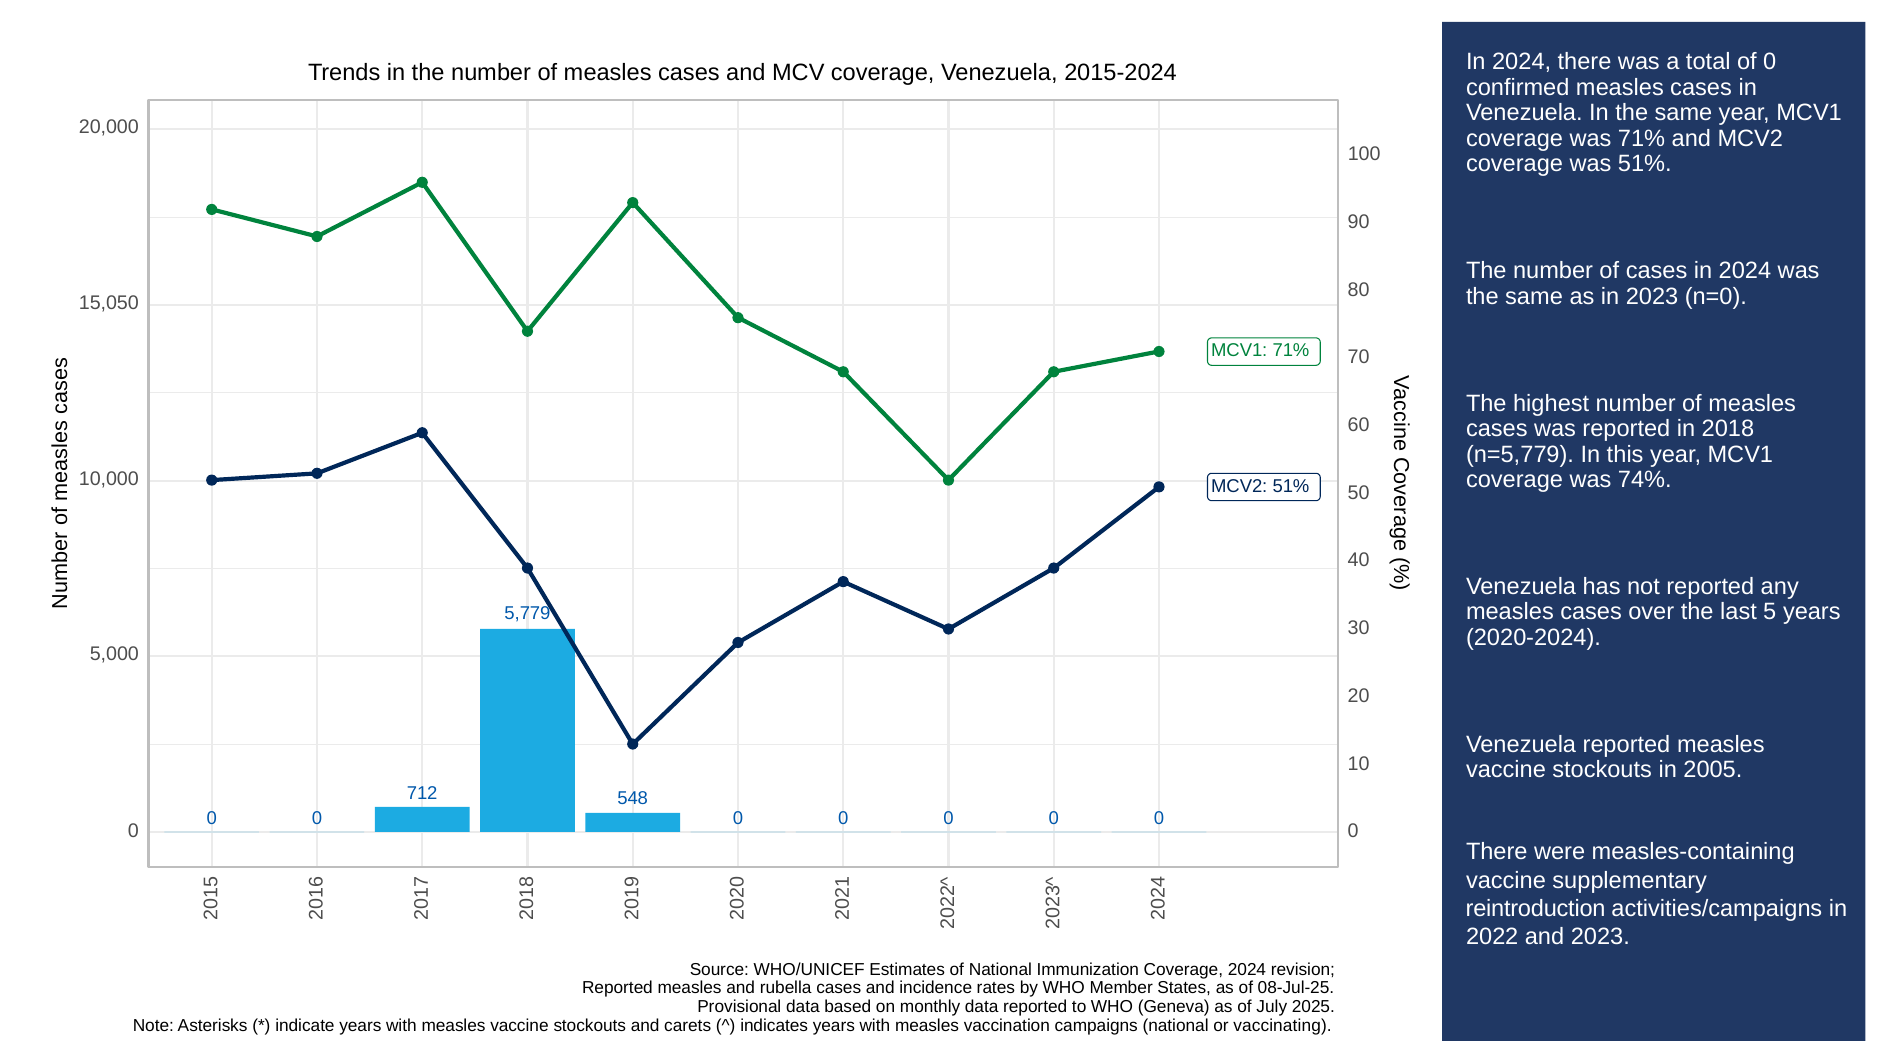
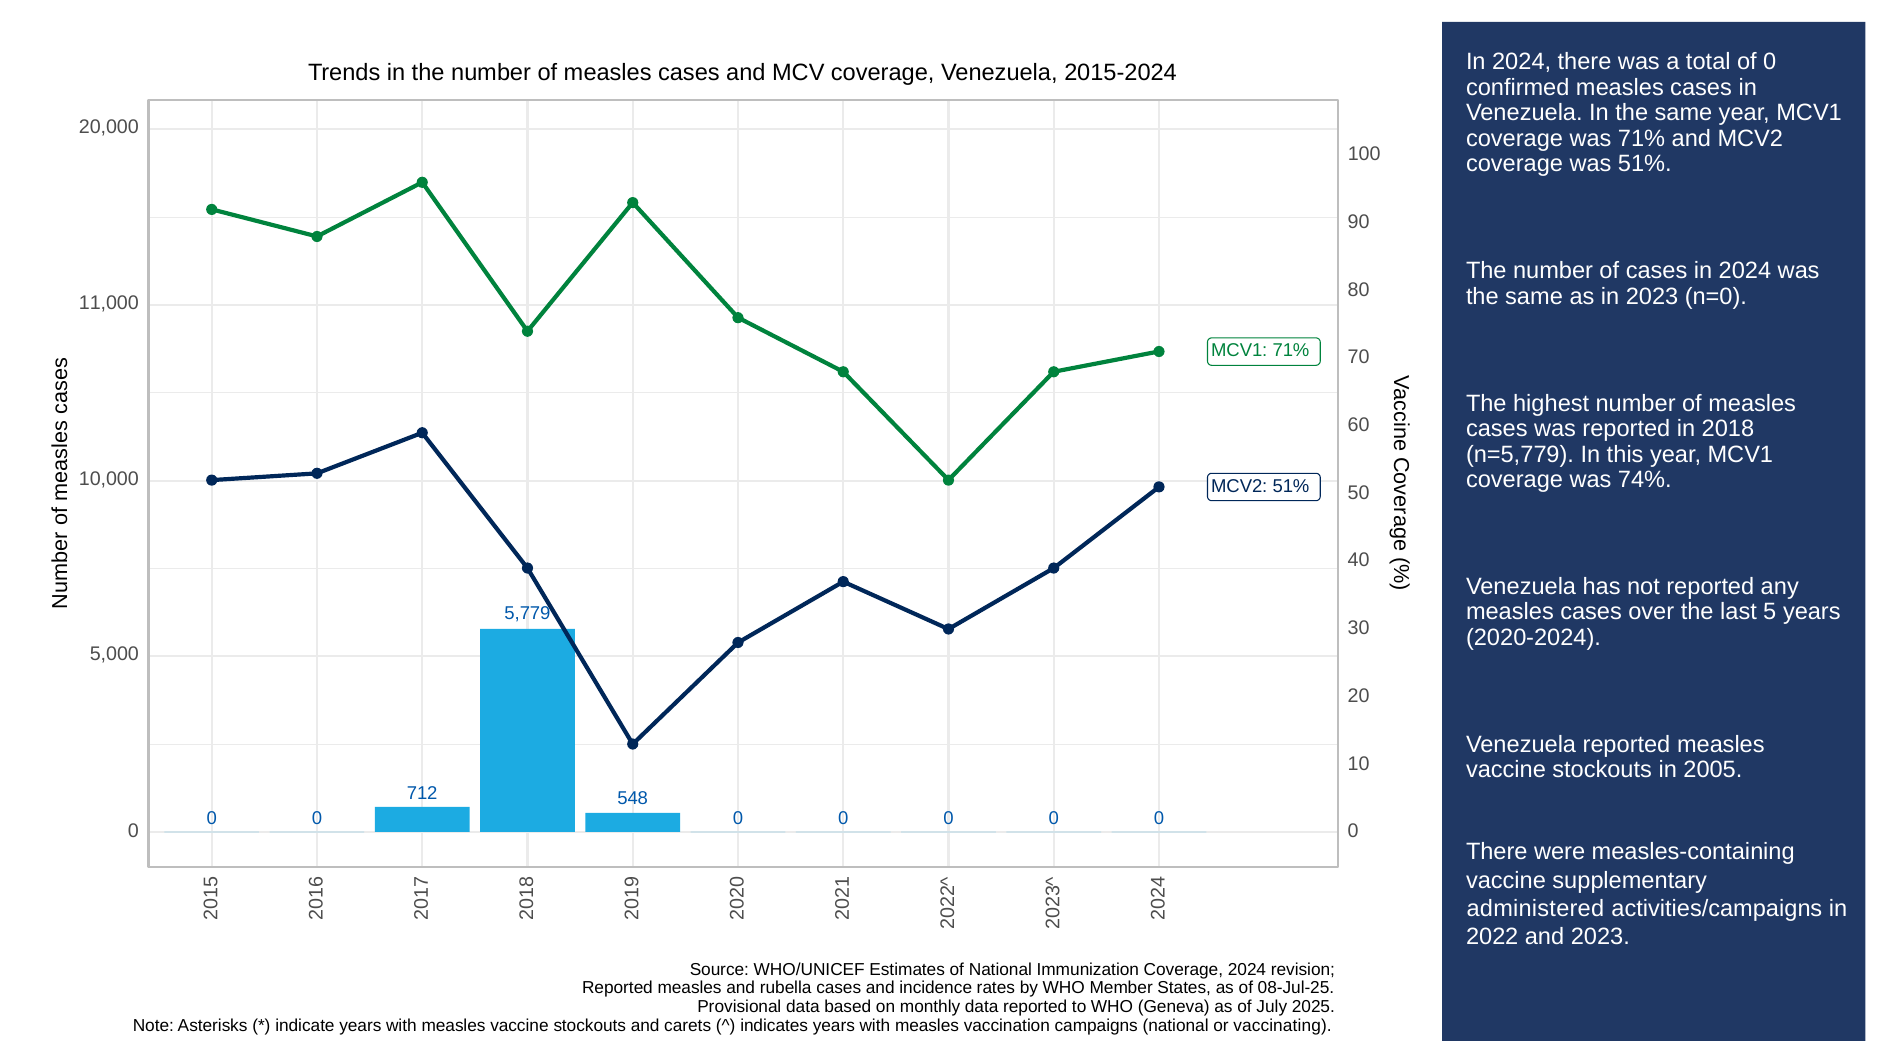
15,050: 15,050 -> 11,000 (109, 303)
reintroduction: reintroduction -> administered (1535, 908)
